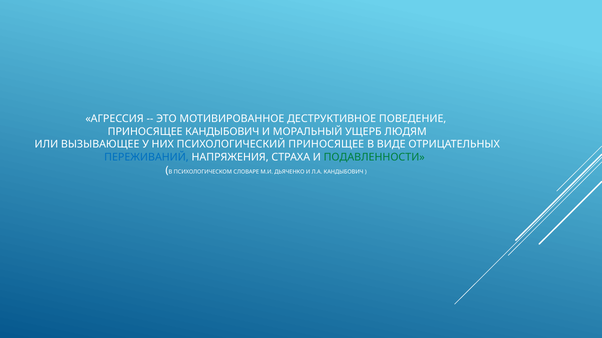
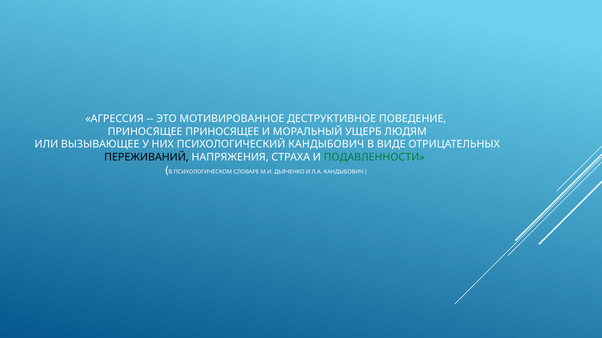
ПРИНОСЯЩЕЕ КАНДЫБОВИЧ: КАНДЫБОВИЧ -> ПРИНОСЯЩЕЕ (222, 132)
ПСИХОЛОГИЧЕСКИЙ ПРИНОСЯЩЕЕ: ПРИНОСЯЩЕЕ -> КАНДЫБОВИЧ (326, 145)
ПЕРЕЖИВАНИЙ colour: blue -> black (146, 158)
